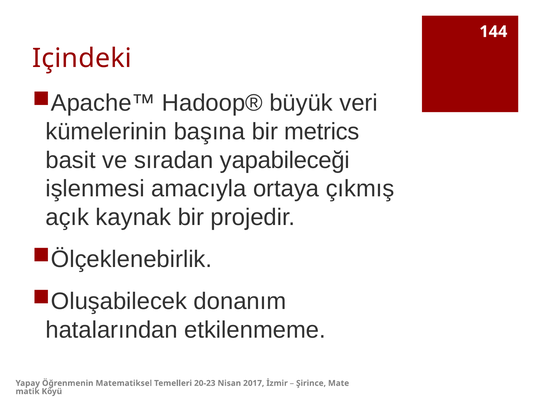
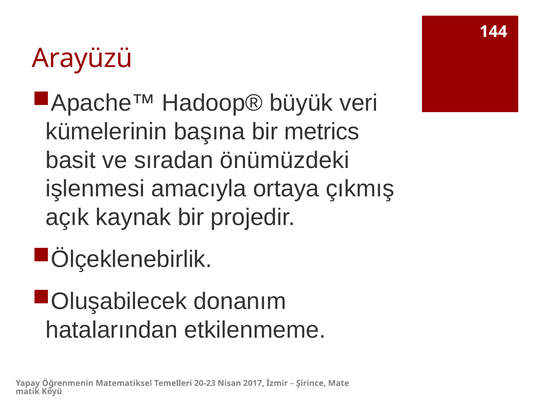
Içindeki: Içindeki -> Arayüzü (82, 58)
yapabileceği: yapabileceği -> önümüzdeki (285, 160)
